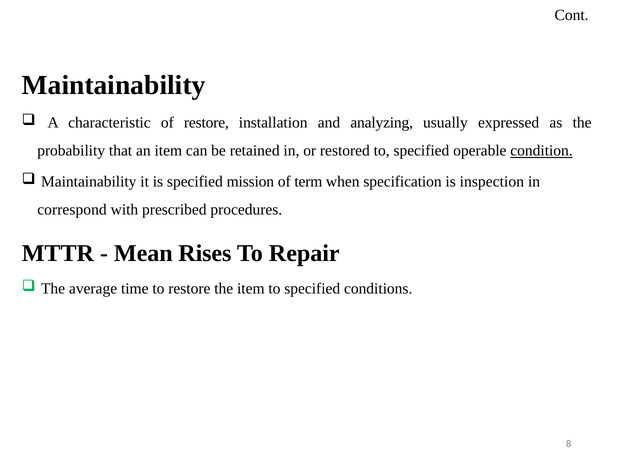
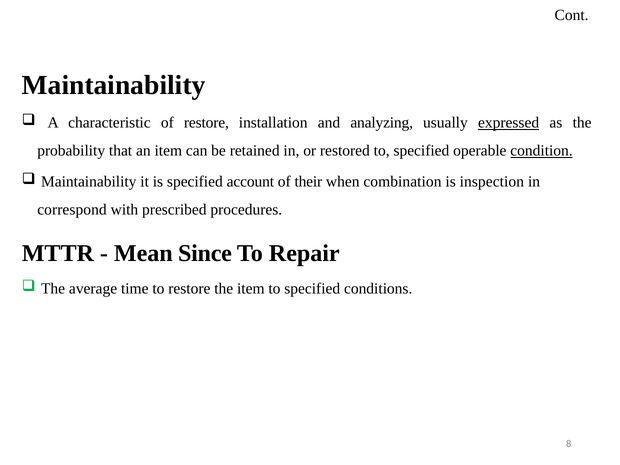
expressed underline: none -> present (509, 123)
mission: mission -> account (250, 182)
term: term -> their (308, 182)
specification: specification -> combination (402, 182)
Rises: Rises -> Since (205, 253)
